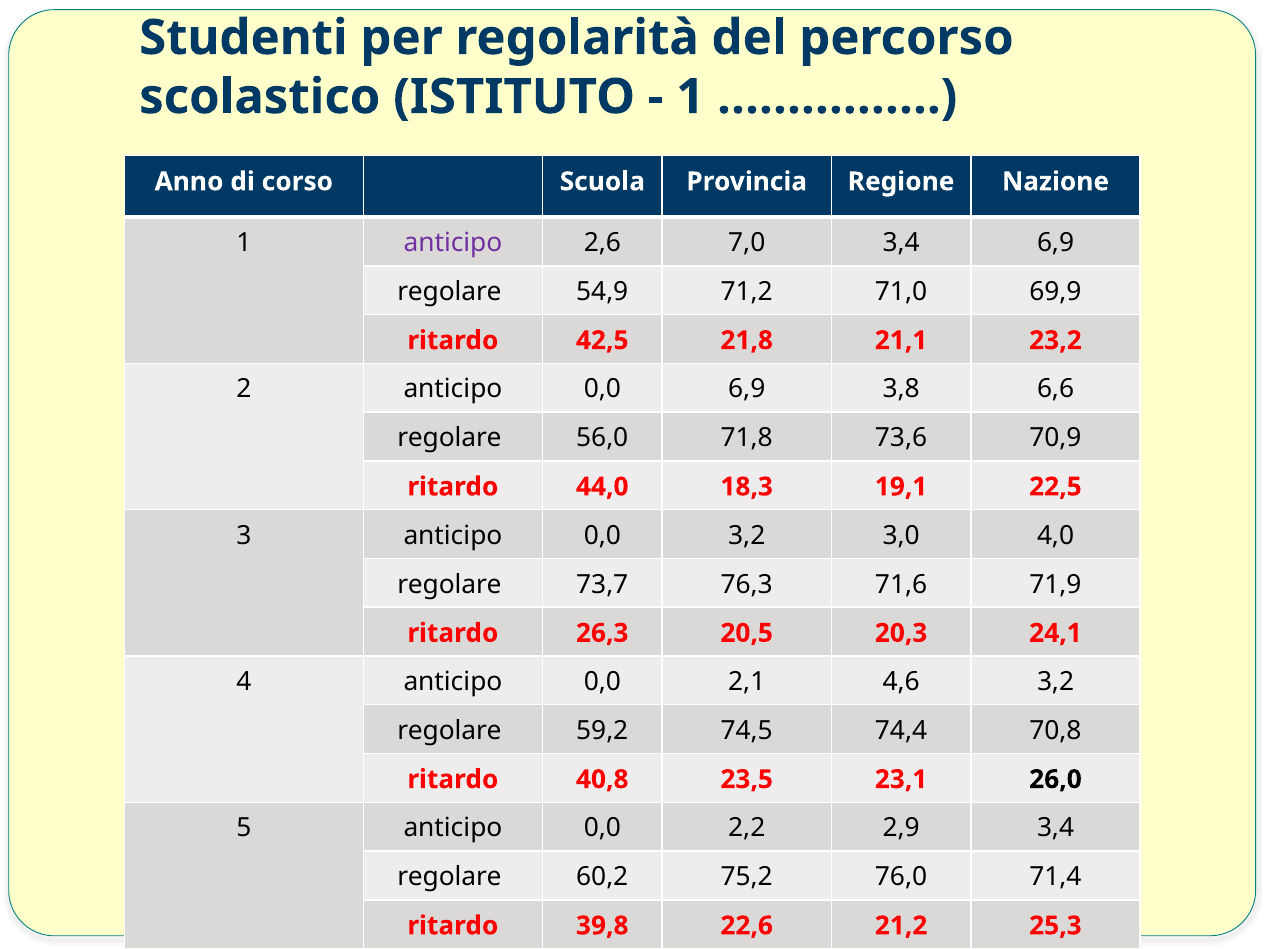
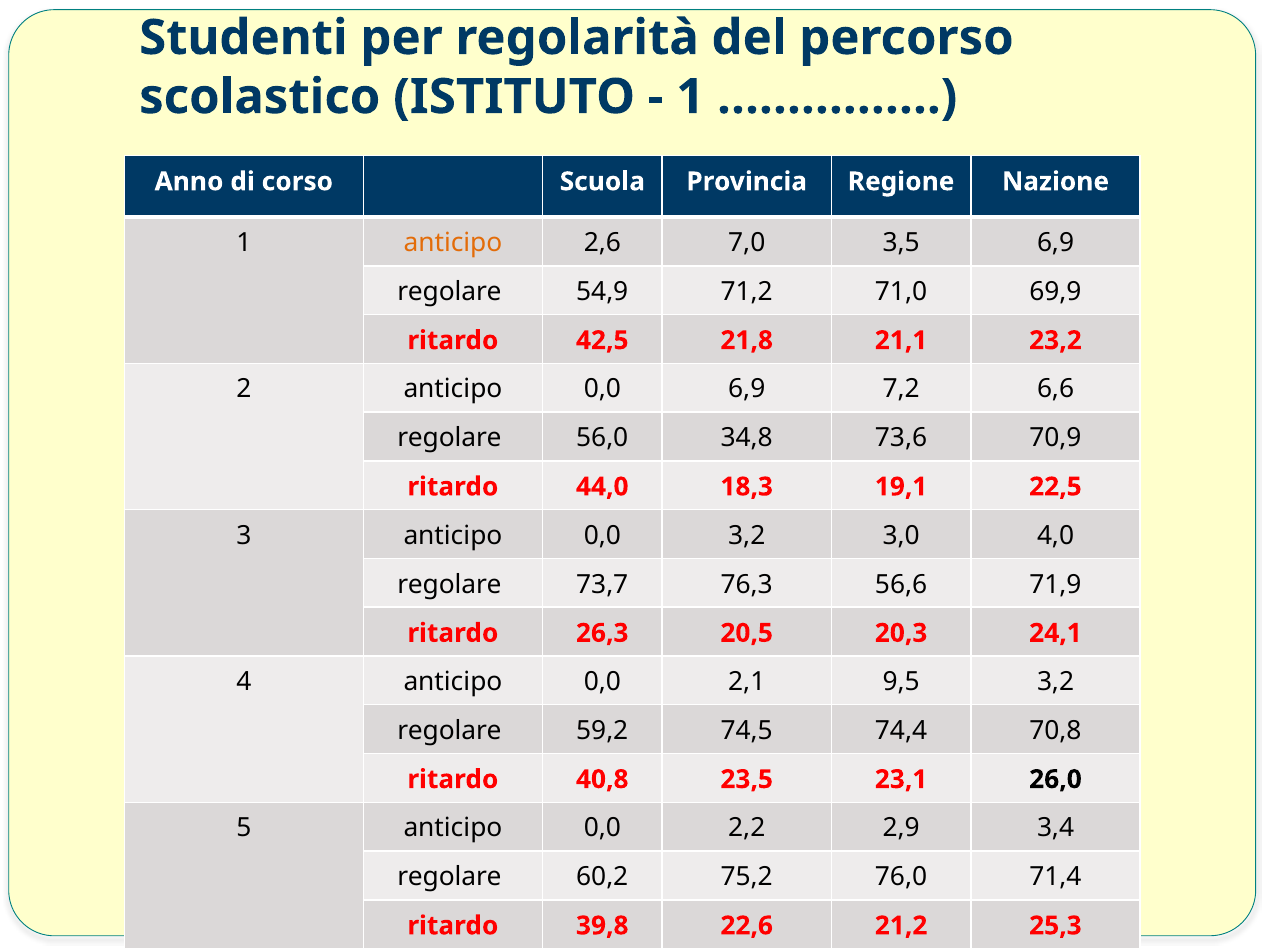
anticipo colour: purple -> orange (453, 243)
7,0 3,4: 3,4 -> 3,5 (901, 243)
3,8: 3,8 -> 7,2 (901, 389)
71,8: 71,8 -> 34,8 (747, 438)
71,6: 71,6 -> 56,6 (901, 584)
4,6: 4,6 -> 9,5 (901, 682)
